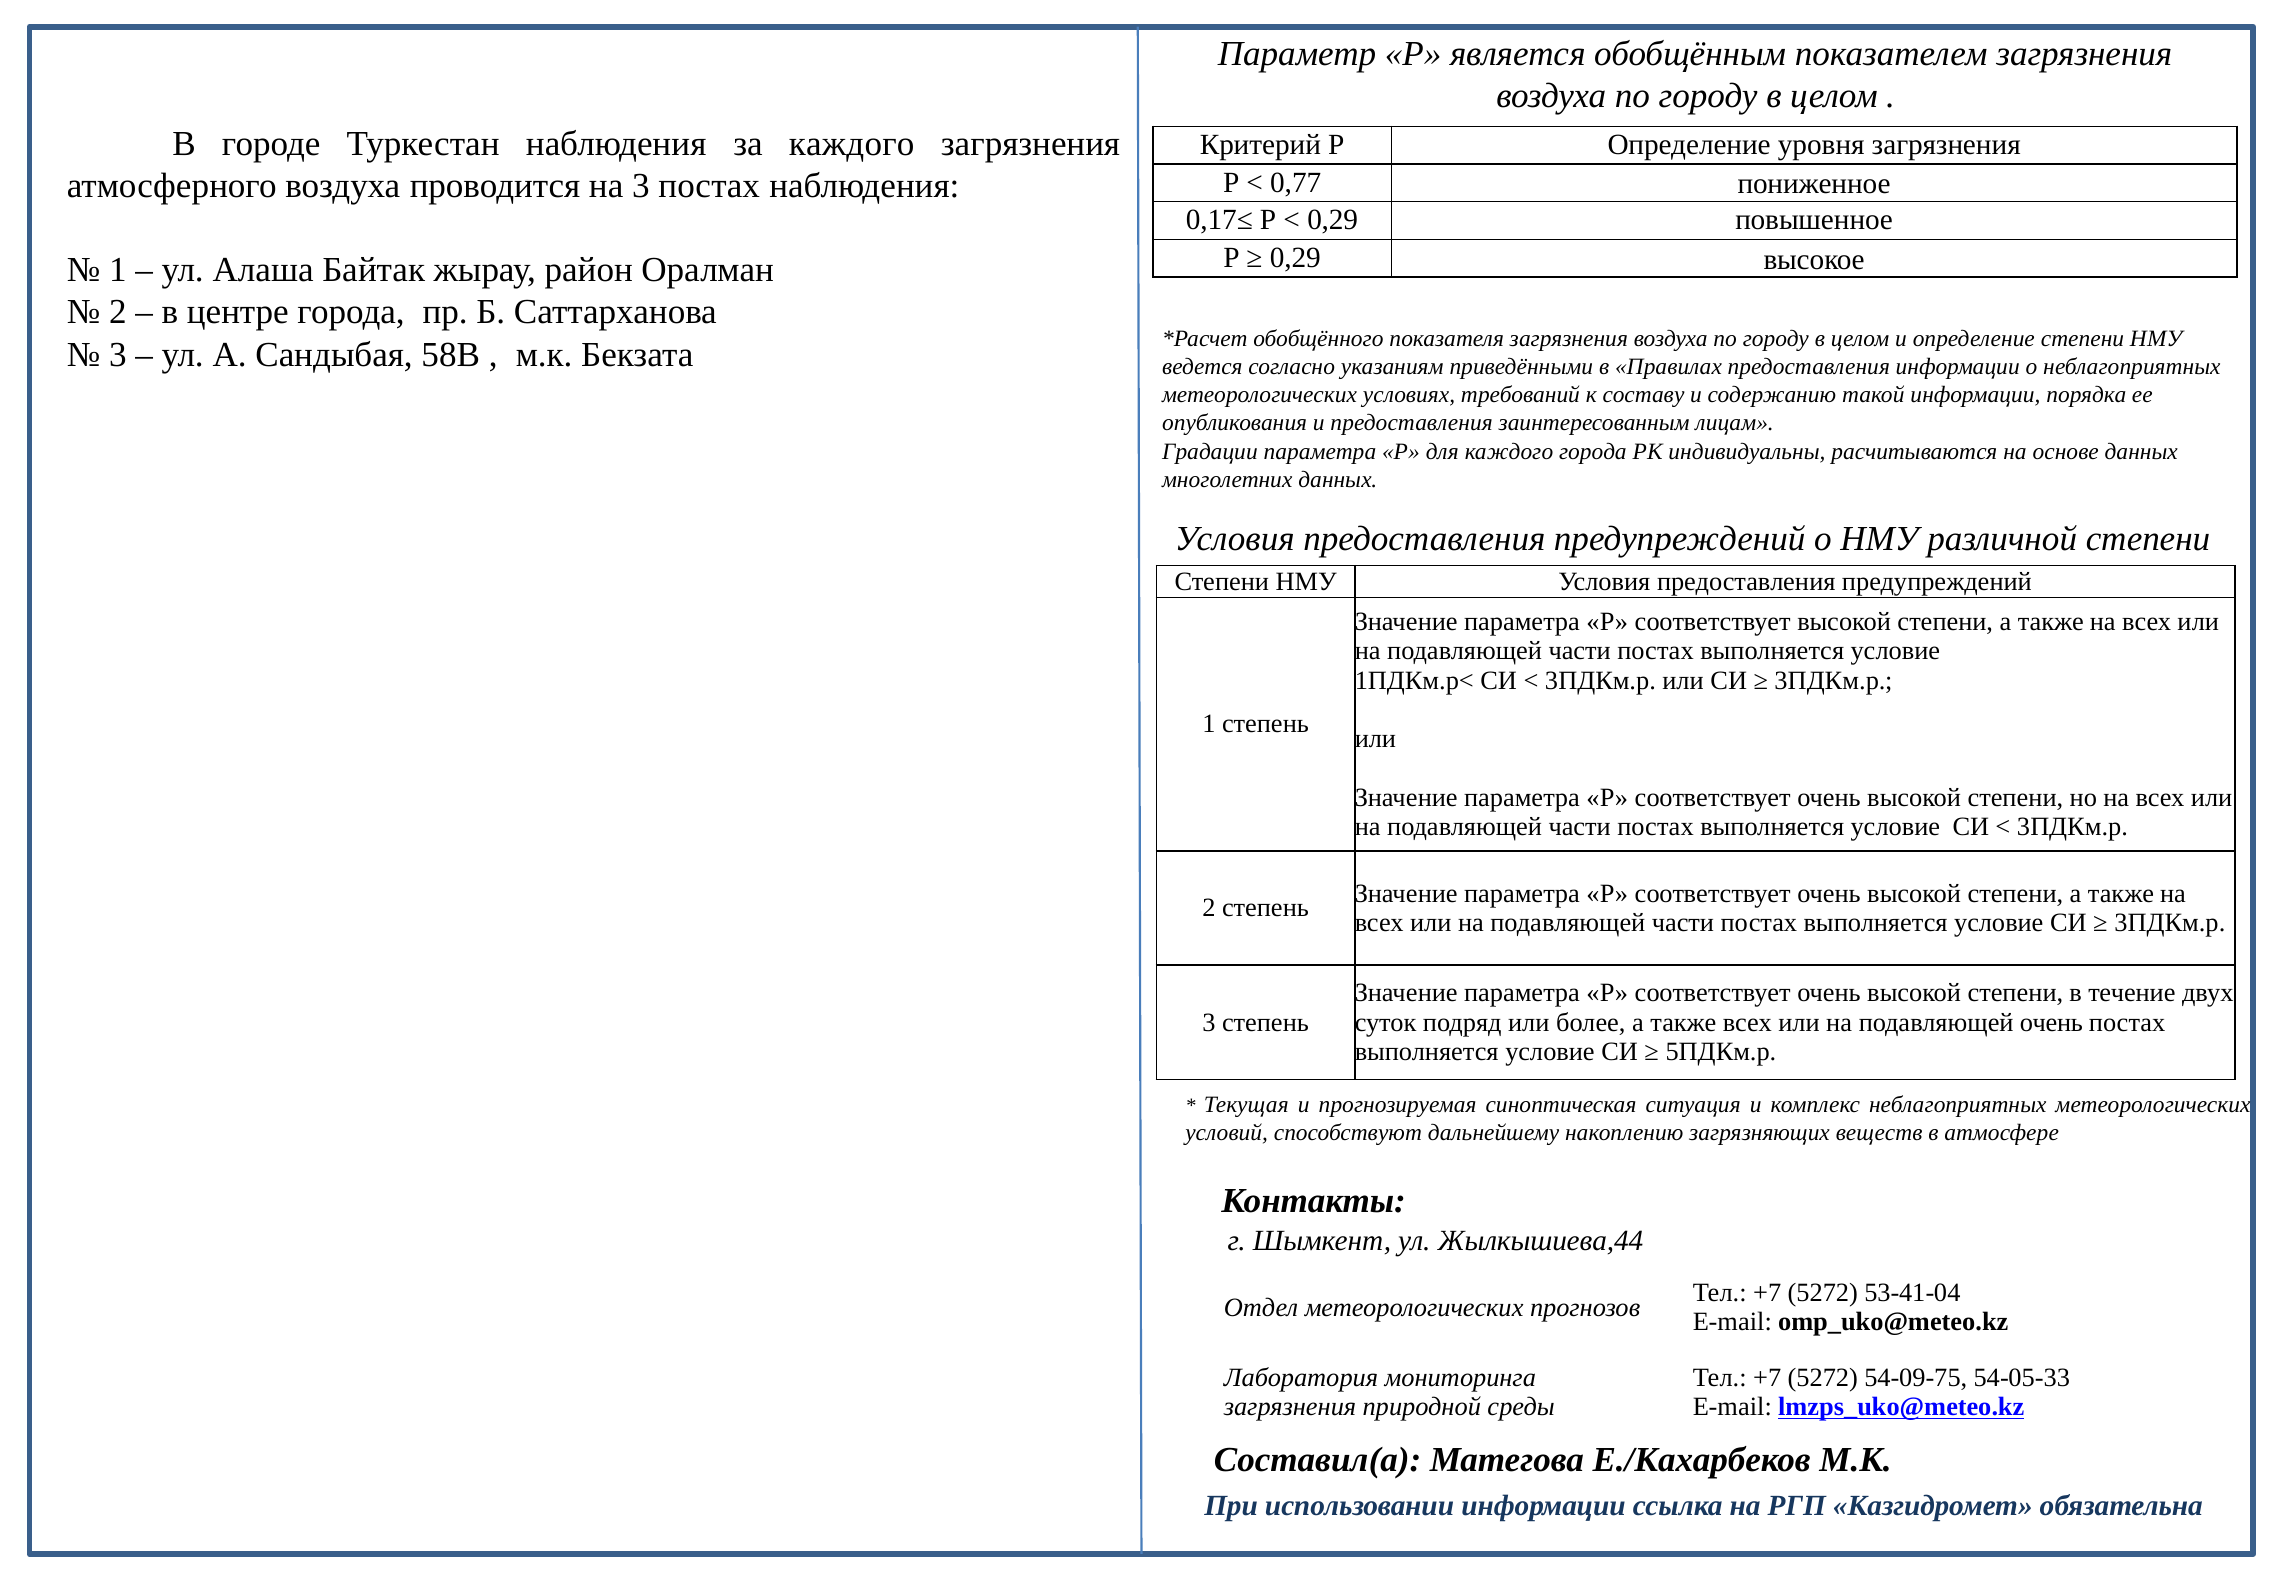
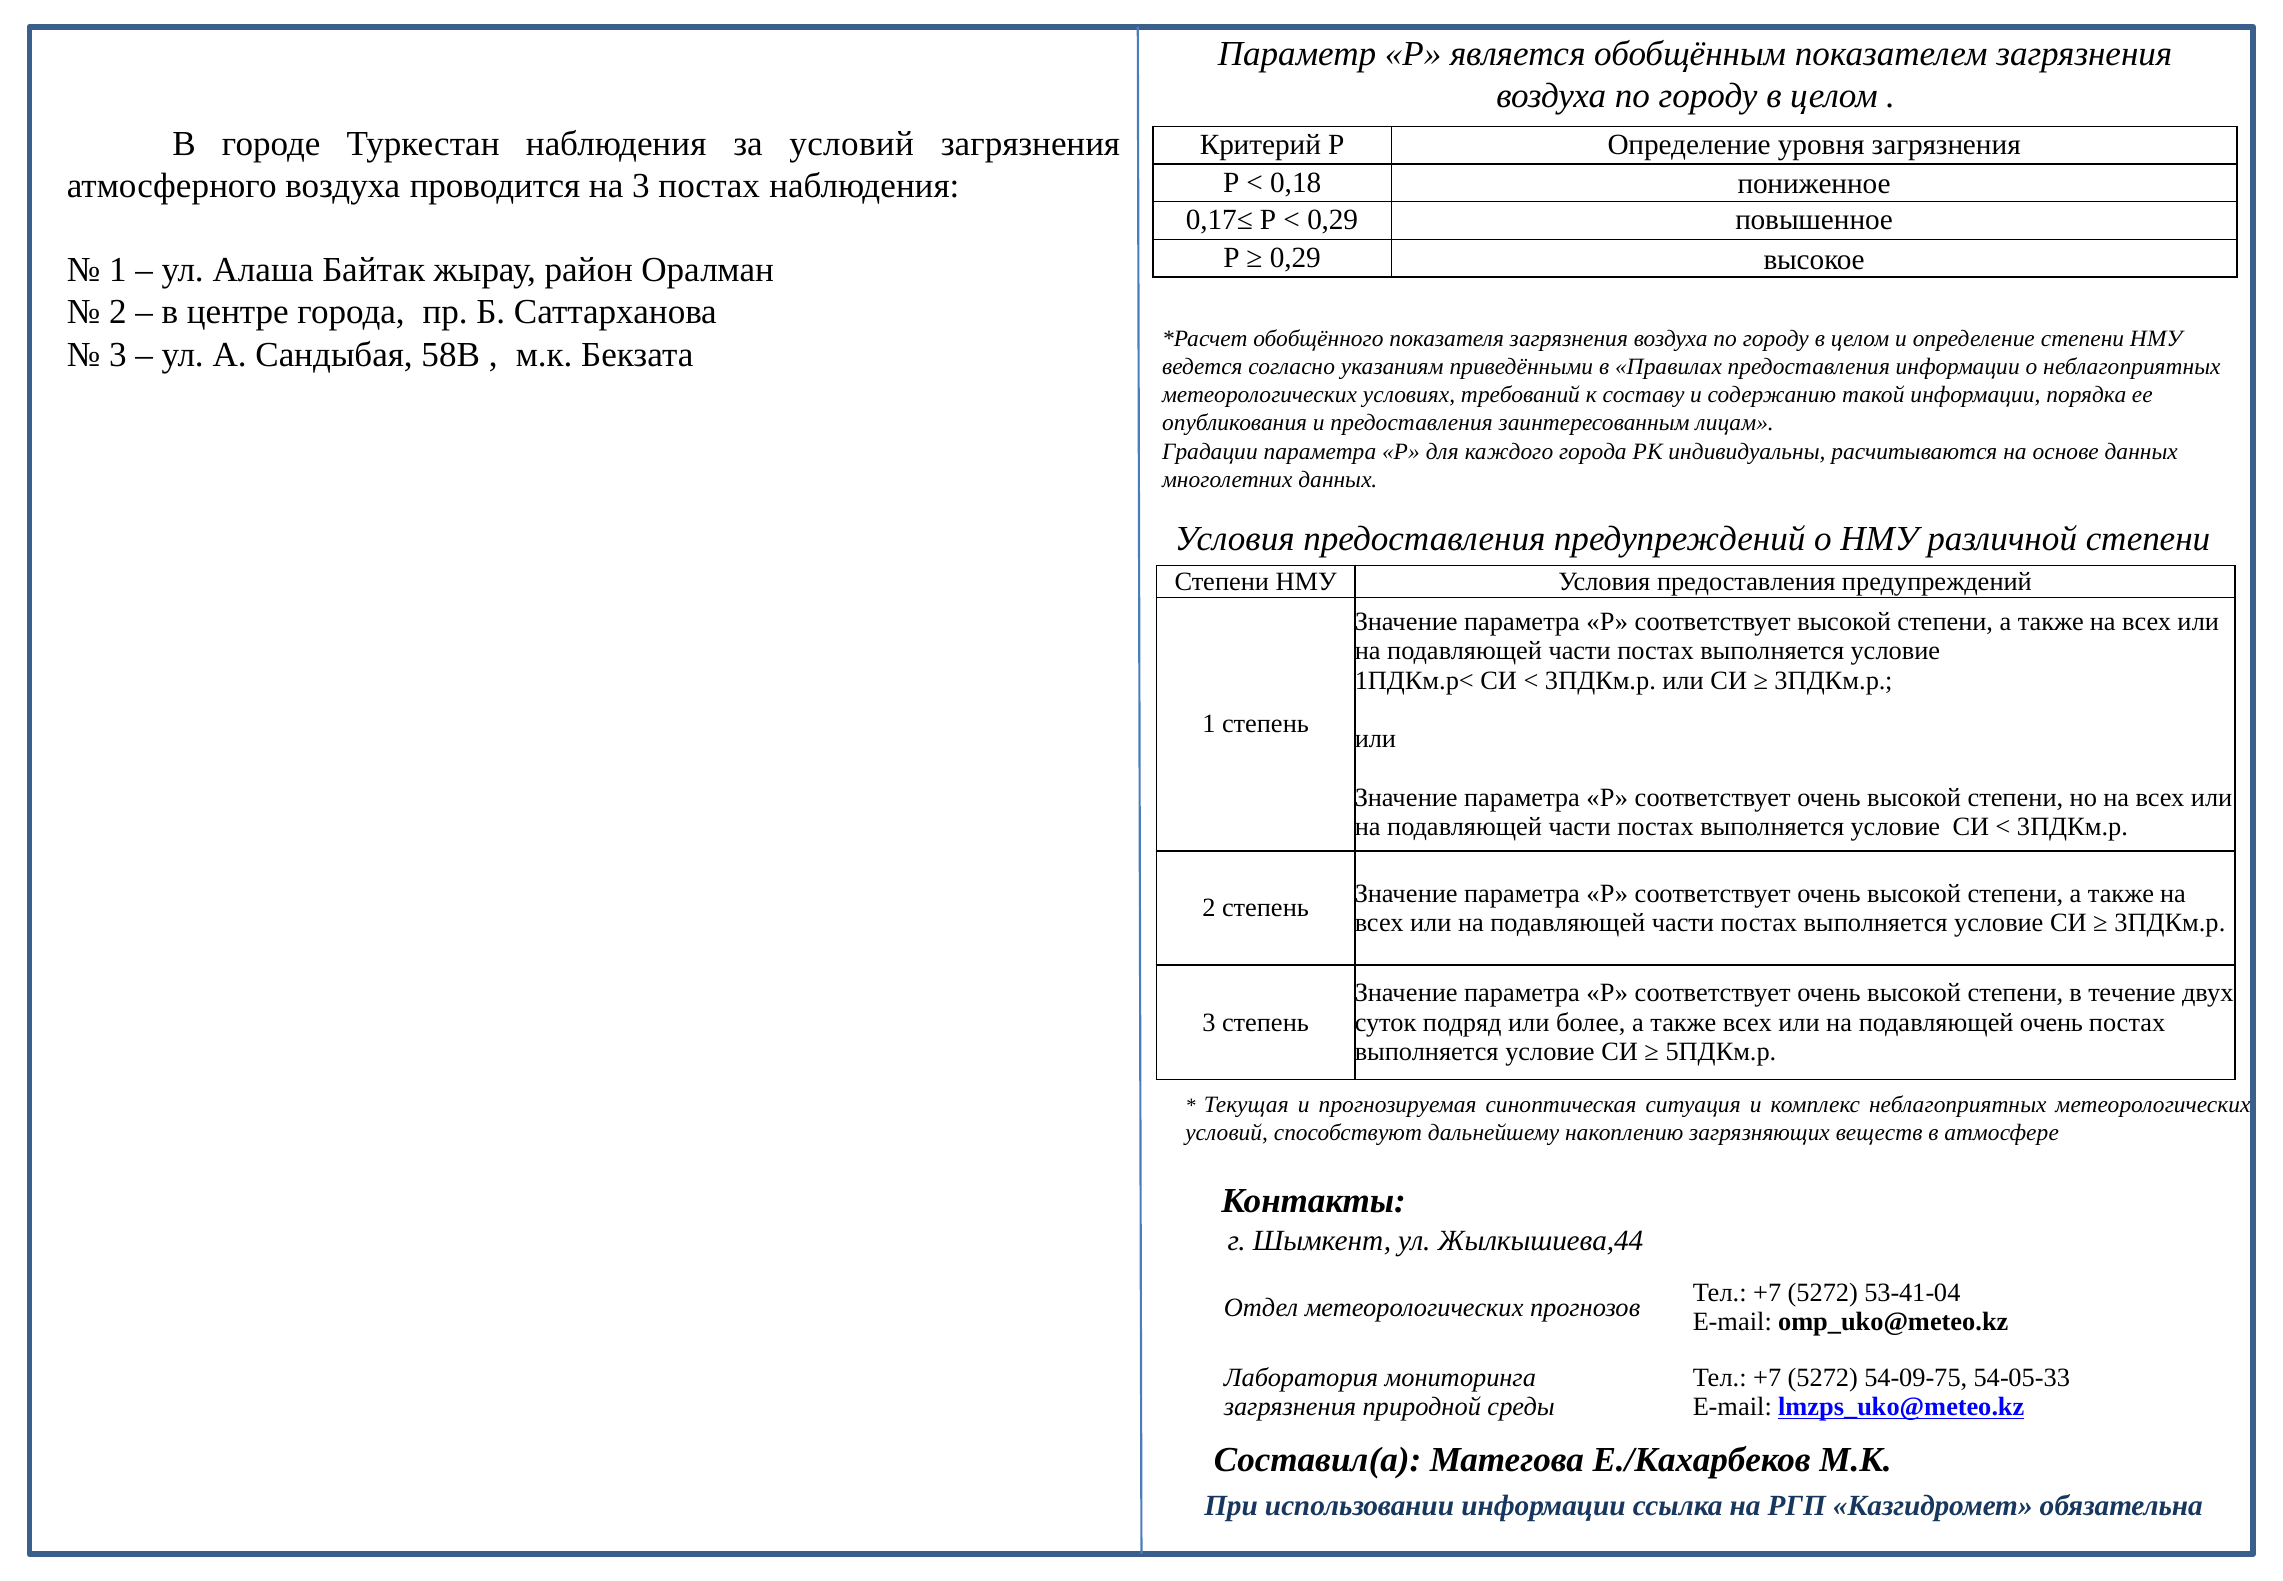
за каждого: каждого -> условий (852, 144)
0,77: 0,77 -> 0,18 (1296, 183)
